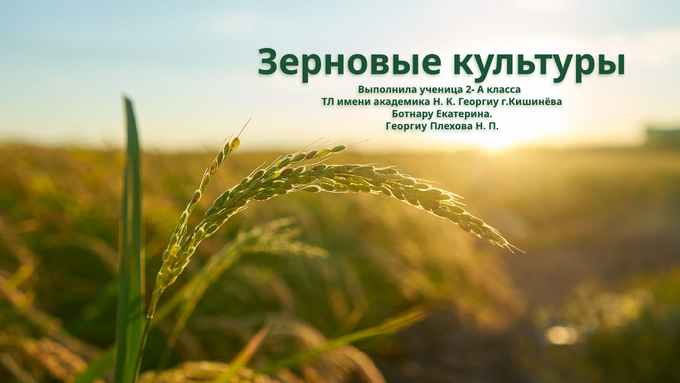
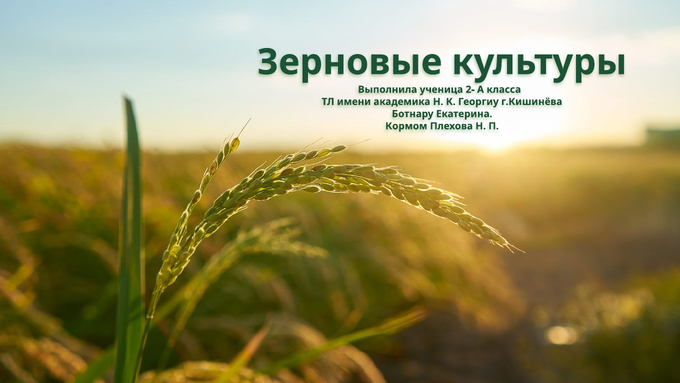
Георгиу: Георгиу -> Кормом (406, 126)
